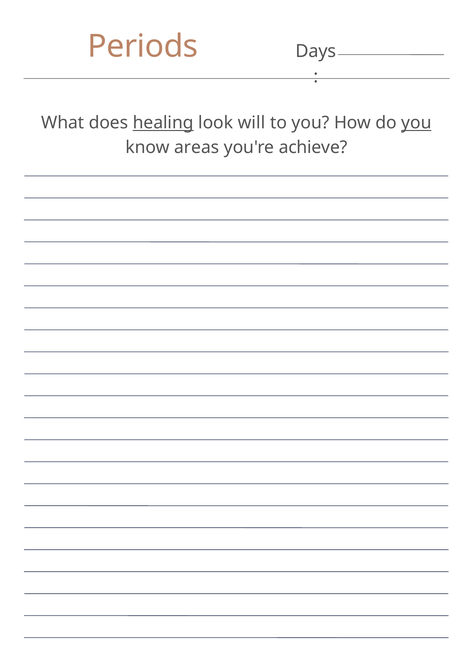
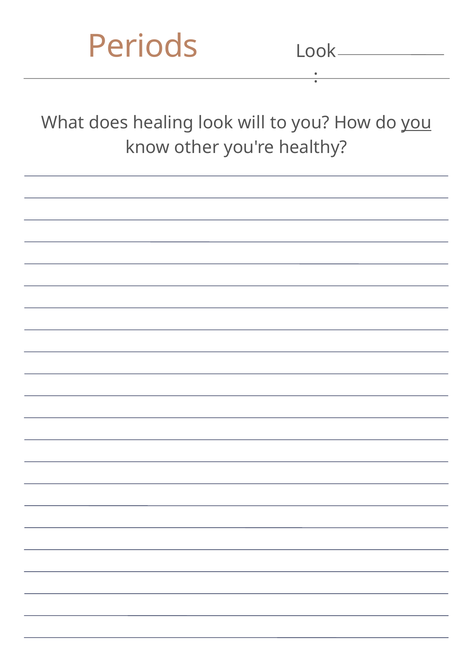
Days: Days -> Look (316, 51)
healing underline: present -> none (163, 123)
areas: areas -> other (197, 147)
achieve: achieve -> healthy (313, 147)
